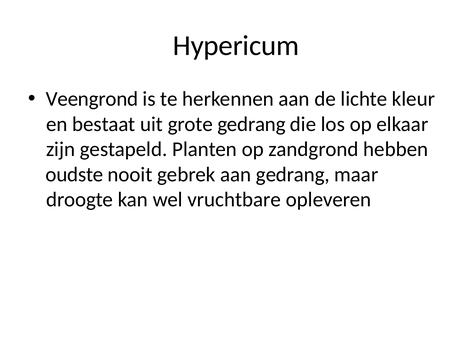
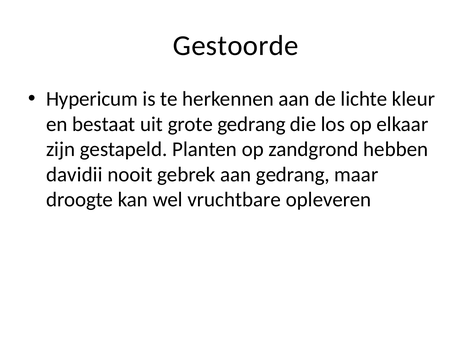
Hypericum: Hypericum -> Gestoorde (236, 46)
Veengrond: Veengrond -> Hypericum (92, 99)
oudste: oudste -> davidii (74, 175)
